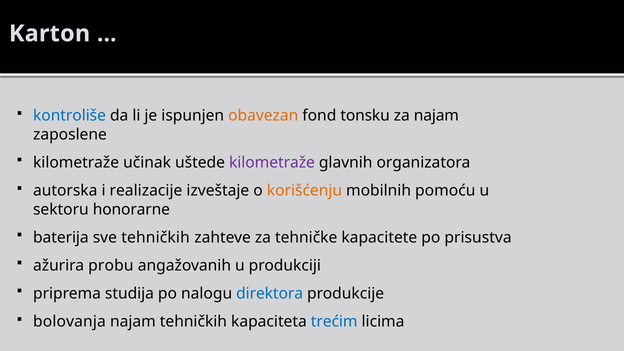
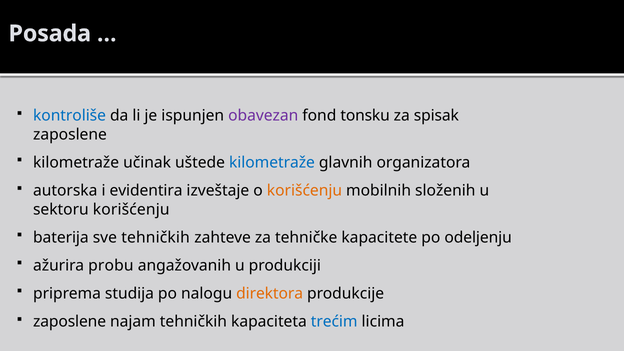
Karton: Karton -> Posada (50, 34)
obavezan colour: orange -> purple (263, 116)
za najam: najam -> spisak (436, 116)
kilometraže colour: purple -> blue (272, 163)
realizacije: realizacije -> evidentira (146, 191)
pomoću: pomoću -> složenih (445, 191)
sektoru honorarne: honorarne -> korišćenju (131, 209)
prisustva: prisustva -> odeljenju (478, 237)
direktora colour: blue -> orange (270, 294)
bolovanja: bolovanja -> zaposlene (70, 322)
